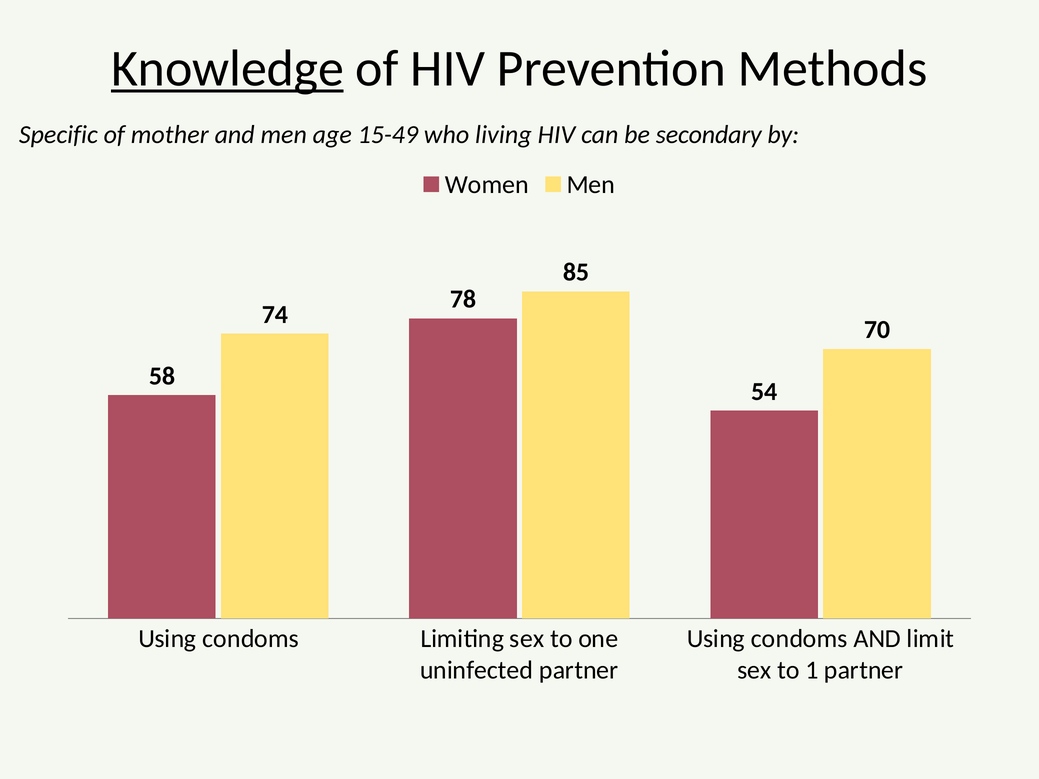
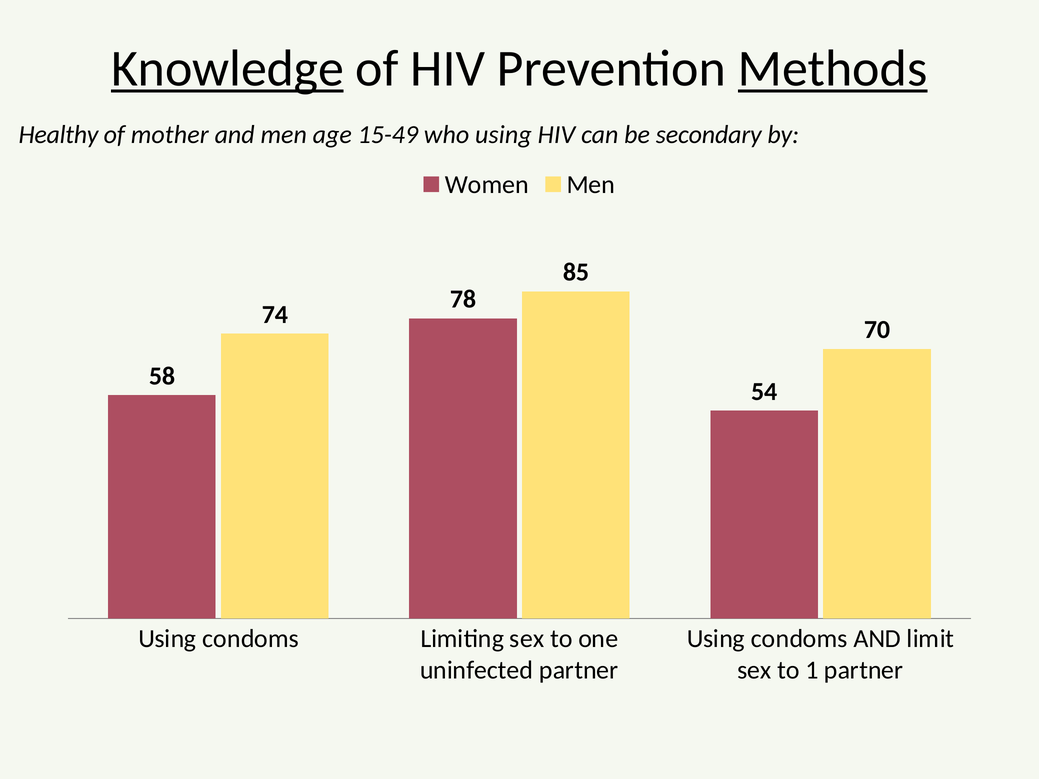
Methods underline: none -> present (833, 69)
Specific: Specific -> Healthy (58, 135)
who living: living -> using (503, 135)
